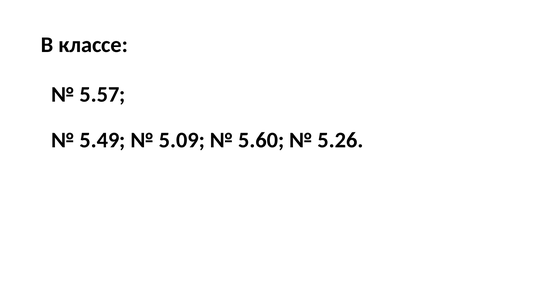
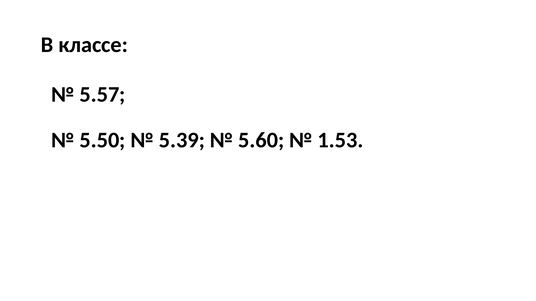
5.49: 5.49 -> 5.50 (102, 140)
5.09: 5.09 -> 5.39 (182, 140)
5.26: 5.26 -> 1.53 (340, 140)
